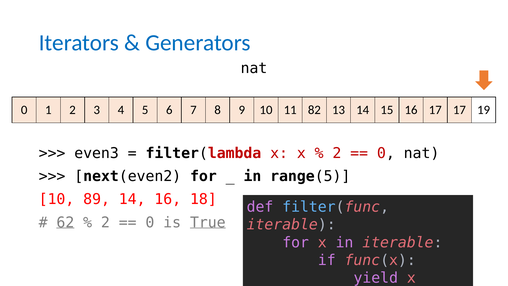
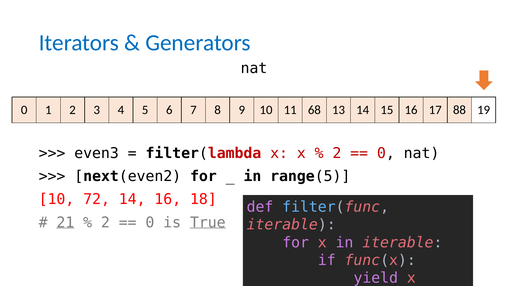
82: 82 -> 68 (314, 110)
17 17: 17 -> 88 (459, 110)
89: 89 -> 72 (97, 199)
62: 62 -> 21 (65, 222)
